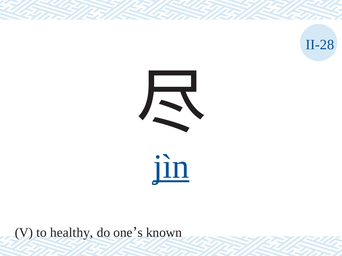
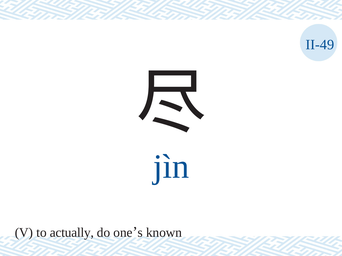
II-28: II-28 -> II-49 (320, 45)
jìn underline: present -> none (171, 167)
healthy: healthy -> actually (72, 233)
